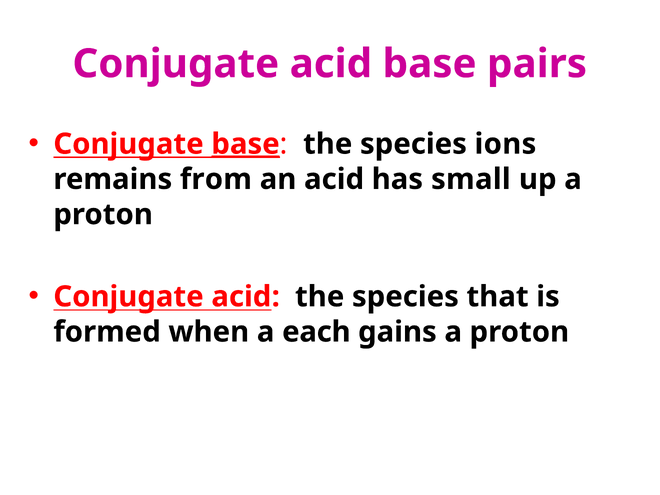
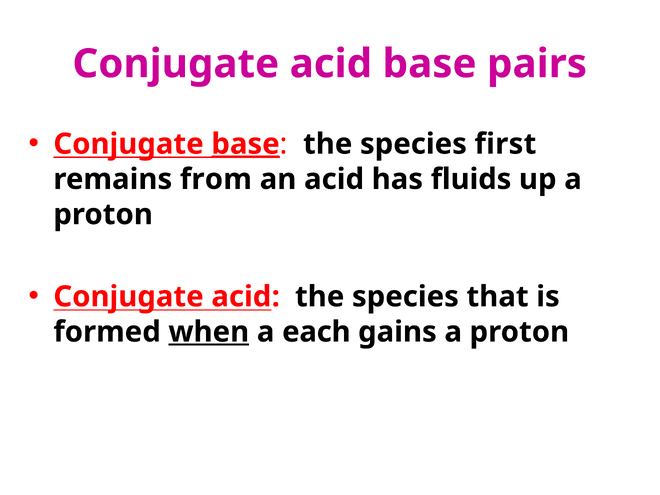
ions: ions -> first (505, 144)
small: small -> fluids (471, 179)
when underline: none -> present (209, 332)
